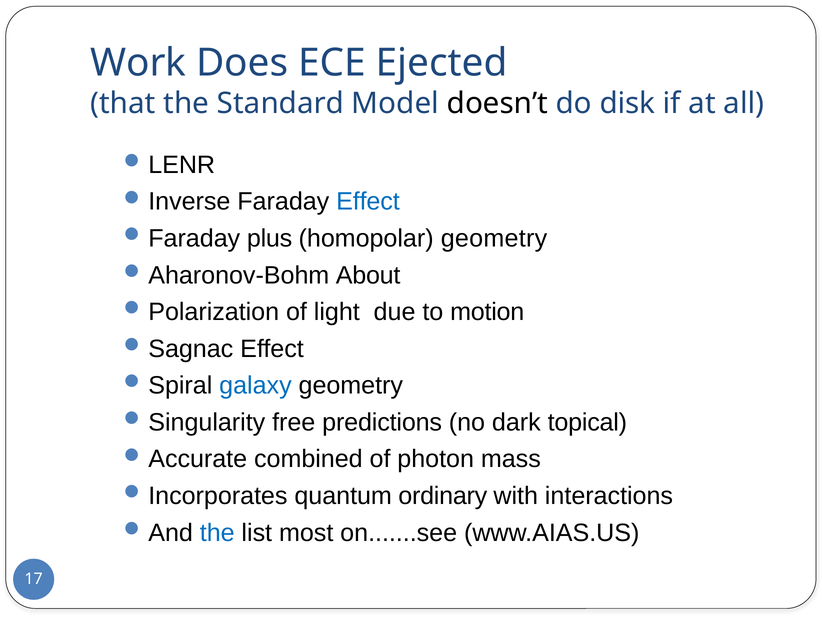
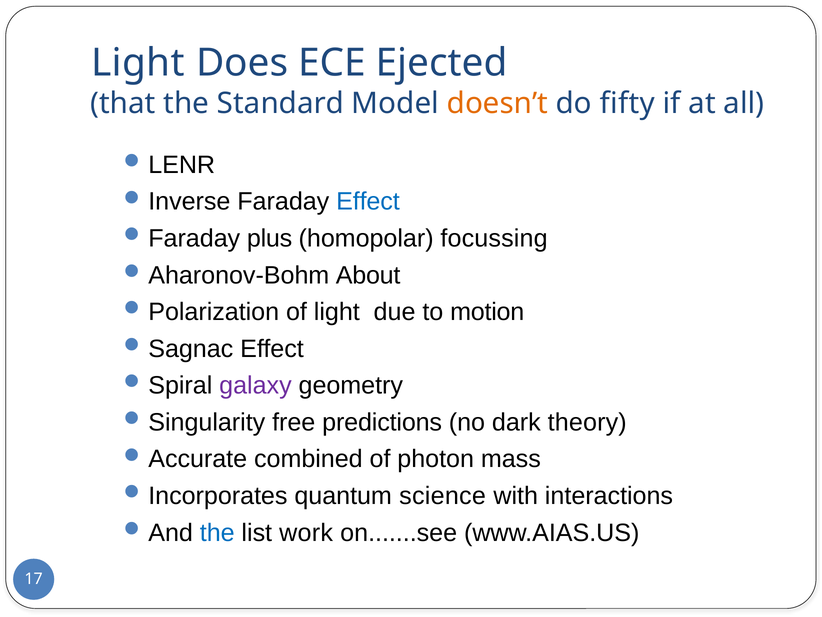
Work: Work -> Light (138, 63)
doesn’t colour: black -> orange (497, 103)
disk: disk -> fifty (627, 103)
homopolar geometry: geometry -> focussing (494, 238)
galaxy colour: blue -> purple (255, 385)
topical: topical -> theory (587, 422)
ordinary: ordinary -> science (443, 496)
most: most -> work (306, 532)
